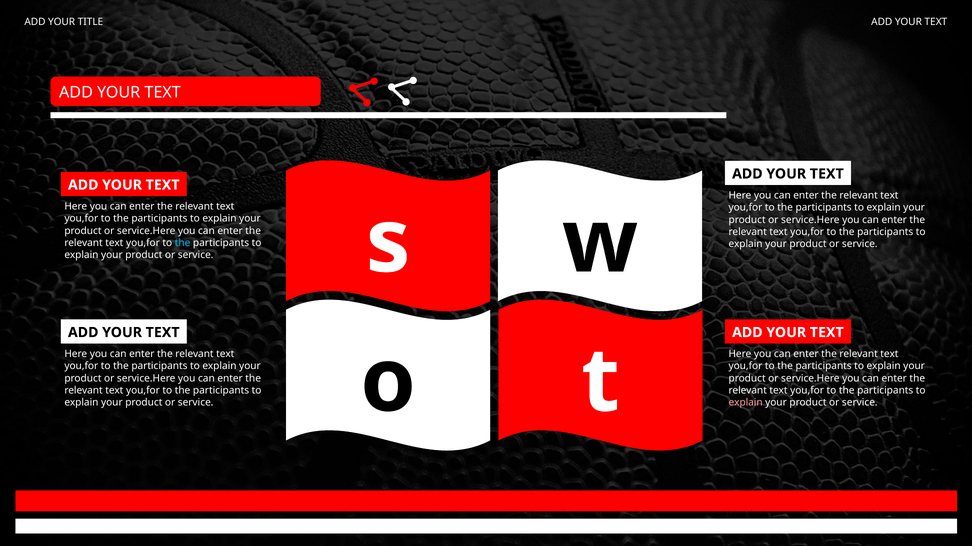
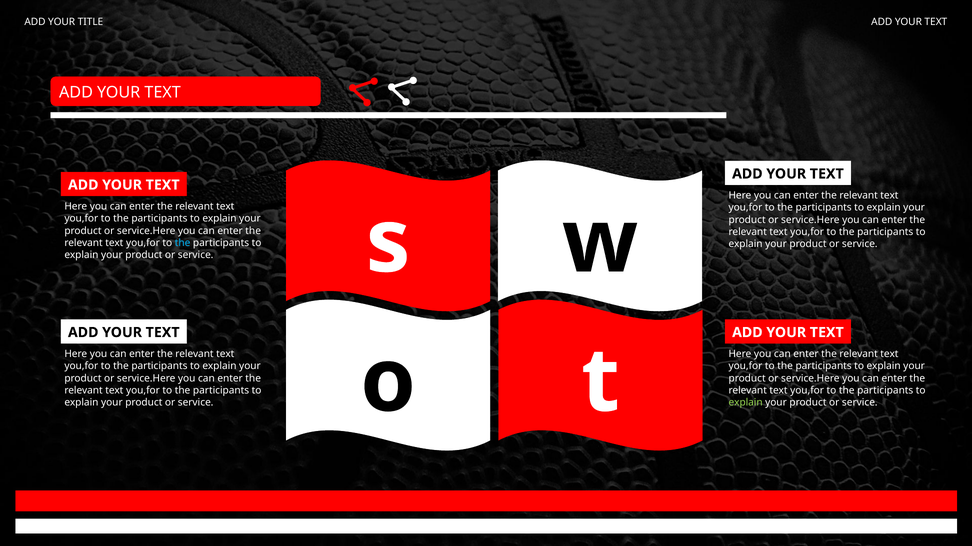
explain colour: pink -> light green (746, 403)
